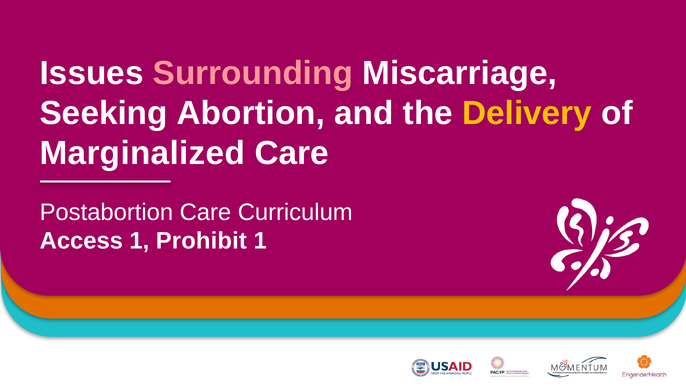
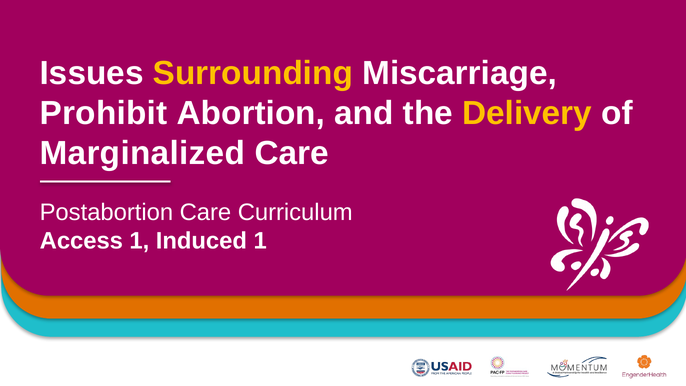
Surrounding colour: pink -> yellow (253, 73)
Seeking: Seeking -> Prohibit (104, 113)
Prohibit: Prohibit -> Induced (201, 241)
